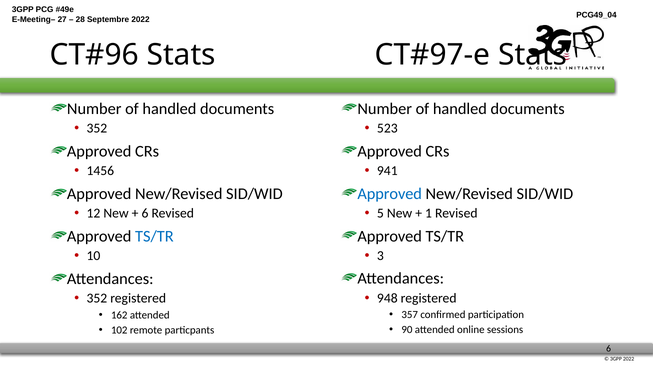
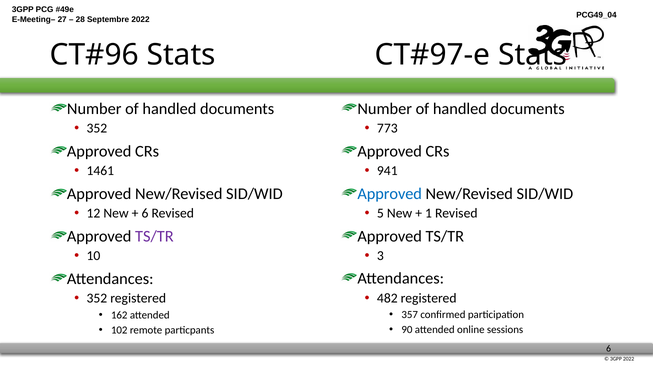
523: 523 -> 773 (387, 128)
1456: 1456 -> 1461 (100, 171)
TS/TR colour: blue -> purple (154, 236)
948: 948 -> 482 (387, 298)
